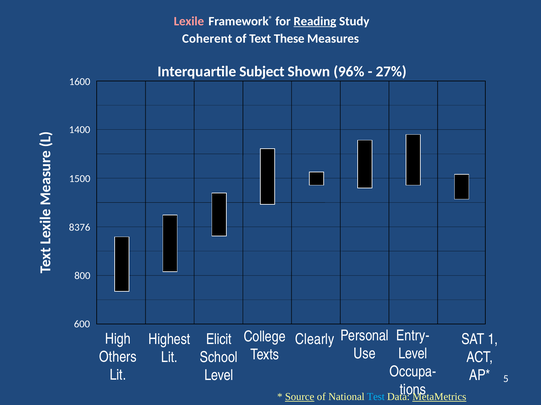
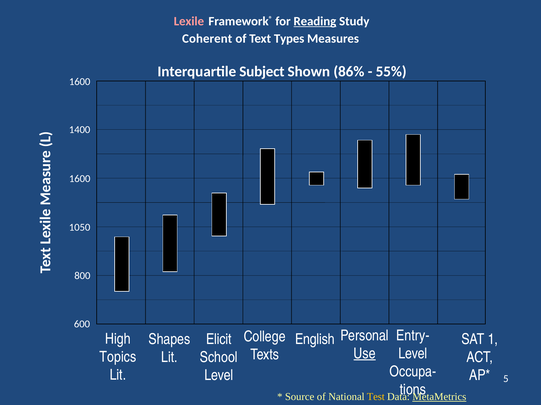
These: These -> Types (289, 39)
96%: 96% -> 86% (349, 72)
27%: 27% -> 55% (391, 72)
1500: 1500 -> 1600 (80, 179)
8376: 8376 -> 1050 (80, 228)
Clearly: Clearly -> English (315, 340)
Highest: Highest -> Shapes (169, 340)
Use underline: none -> present (365, 354)
Others: Others -> Topics (118, 358)
Source underline: present -> none (300, 397)
Test colour: light blue -> yellow (376, 397)
